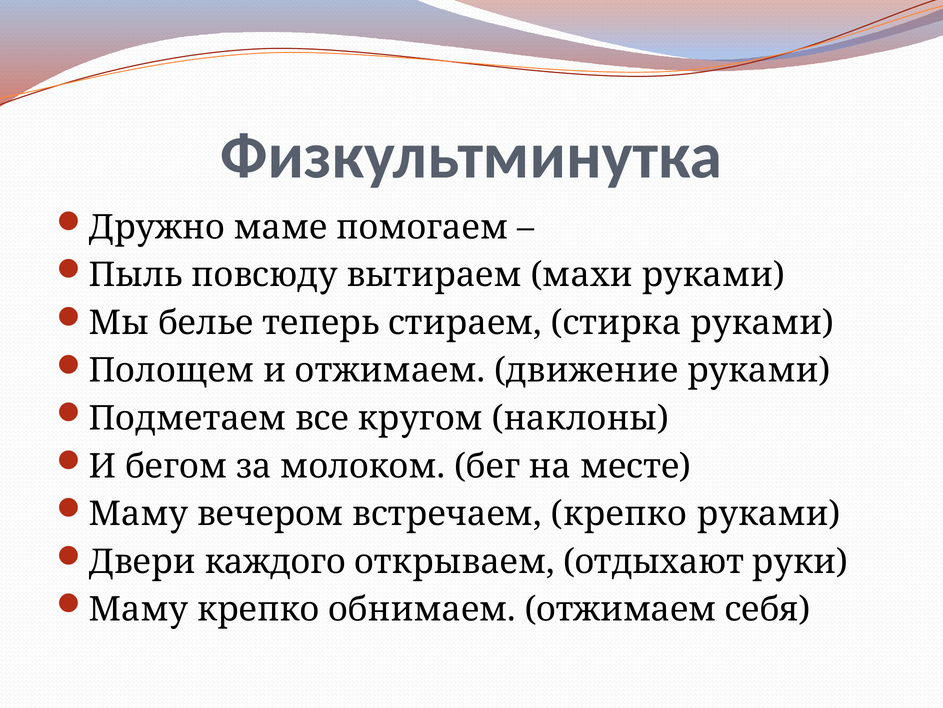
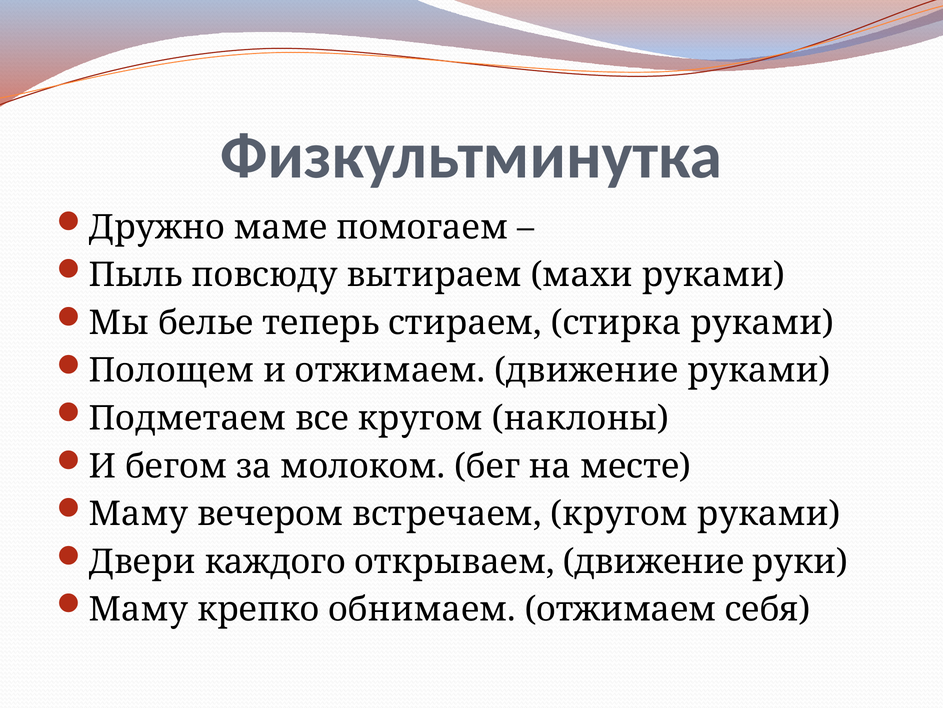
встречаем крепко: крепко -> кругом (619, 514)
открываем отдыхают: отдыхают -> движение (654, 561)
